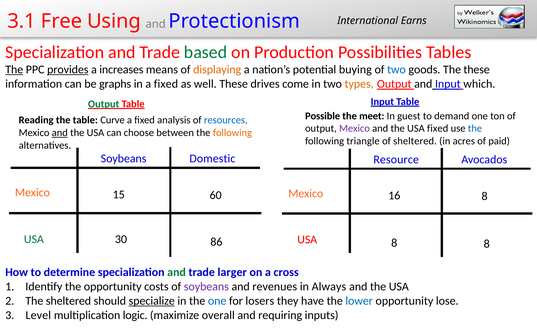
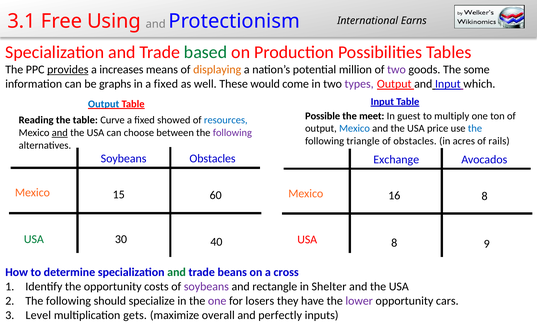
The underline: present -> none (14, 70)
buying: buying -> million (355, 70)
two colour: blue -> purple (396, 70)
The these: these -> some (477, 70)
drives: drives -> would (265, 84)
types colour: orange -> purple (359, 84)
Output colour: green -> blue (104, 104)
demand: demand -> multiply (452, 116)
analysis: analysis -> showed (174, 120)
Mexico colour: purple -> blue (354, 128)
USA fixed: fixed -> price (438, 128)
following colour: orange -> purple (232, 133)
of sheltered: sheltered -> obstacles (415, 141)
paid: paid -> rails (499, 141)
Soybeans Domestic: Domestic -> Obstacles (213, 158)
Resource: Resource -> Exchange (396, 159)
86: 86 -> 40 (216, 242)
8 8: 8 -> 9 (487, 244)
larger: larger -> beans (232, 272)
revenues: revenues -> rectangle (275, 286)
Always: Always -> Shelter (329, 286)
sheltered: sheltered -> following (68, 300)
specialize underline: present -> none (152, 300)
one colour: blue -> purple (217, 300)
lower colour: blue -> purple (359, 300)
lose: lose -> cars (447, 300)
logic: logic -> gets (135, 315)
requiring: requiring -> perfectly (280, 315)
